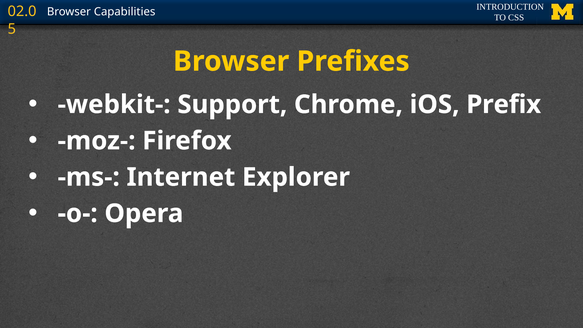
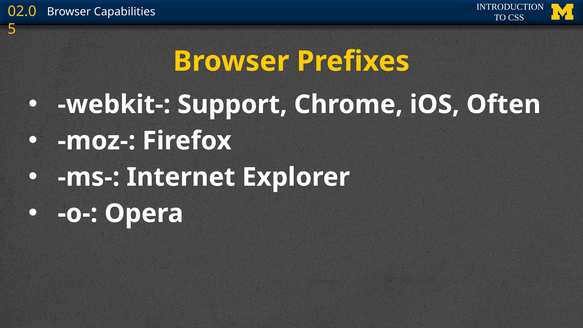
Prefix: Prefix -> Often (504, 105)
